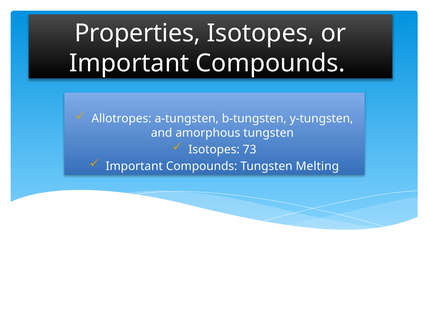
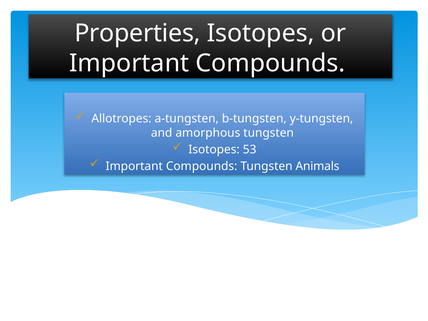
73: 73 -> 53 (250, 150)
Melting: Melting -> Animals (318, 166)
